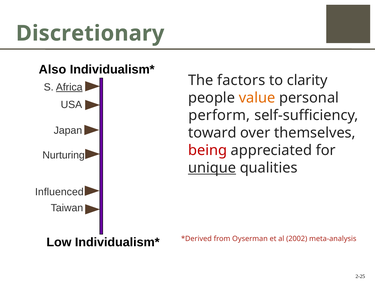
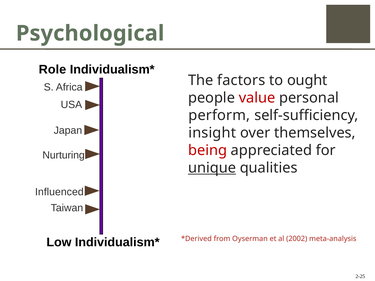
Discretionary: Discretionary -> Psychological (90, 33)
Also: Also -> Role (52, 70)
clarity: clarity -> ought (307, 80)
Africa underline: present -> none (69, 87)
value colour: orange -> red (257, 98)
toward: toward -> insight (212, 133)
